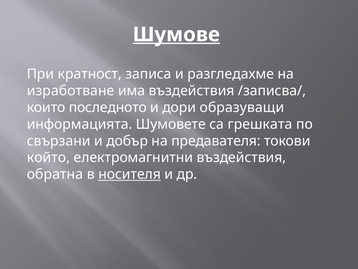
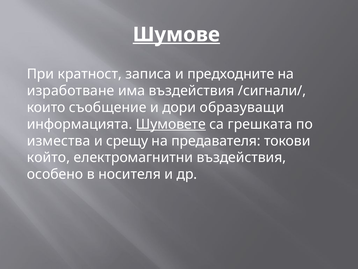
разгледахме: разгледахме -> предходните (231, 74)
/записва/: /записва/ -> /сигнали/ (272, 90)
последното: последното -> съобщение (108, 107)
Шумовете underline: none -> present (171, 124)
свързани: свързани -> измества (59, 141)
добър: добър -> срещу (127, 141)
обратна: обратна -> особено (55, 174)
носителя underline: present -> none (130, 174)
